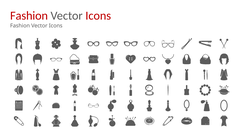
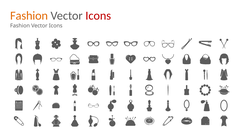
Fashion colour: red -> orange (29, 16)
